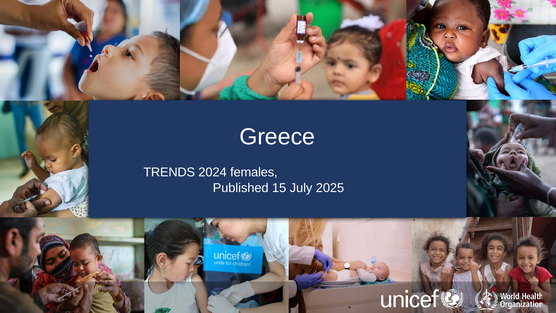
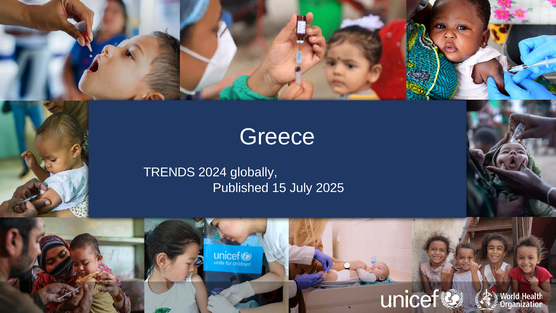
females: females -> globally (254, 172)
